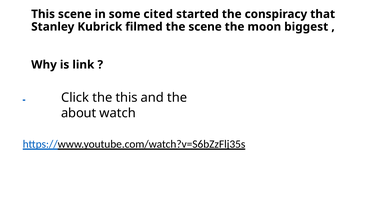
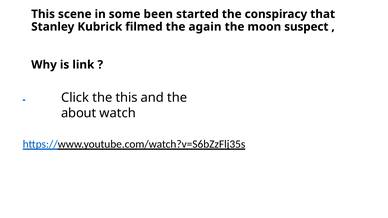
cited: cited -> been (158, 14)
the scene: scene -> again (205, 27)
biggest: biggest -> suspect (306, 27)
